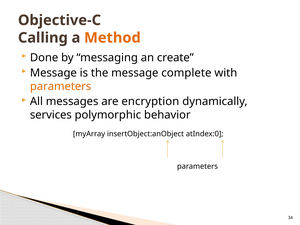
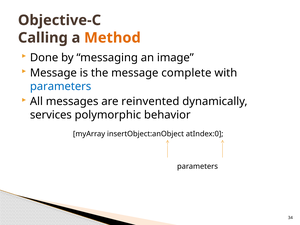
create: create -> image (175, 58)
parameters colour: orange -> blue (61, 86)
encryption: encryption -> reinvented (150, 101)
